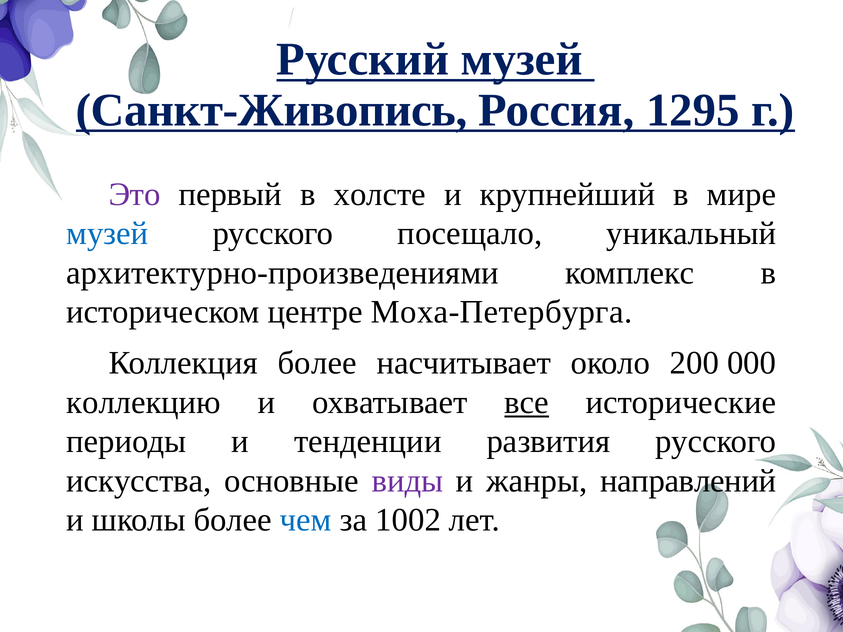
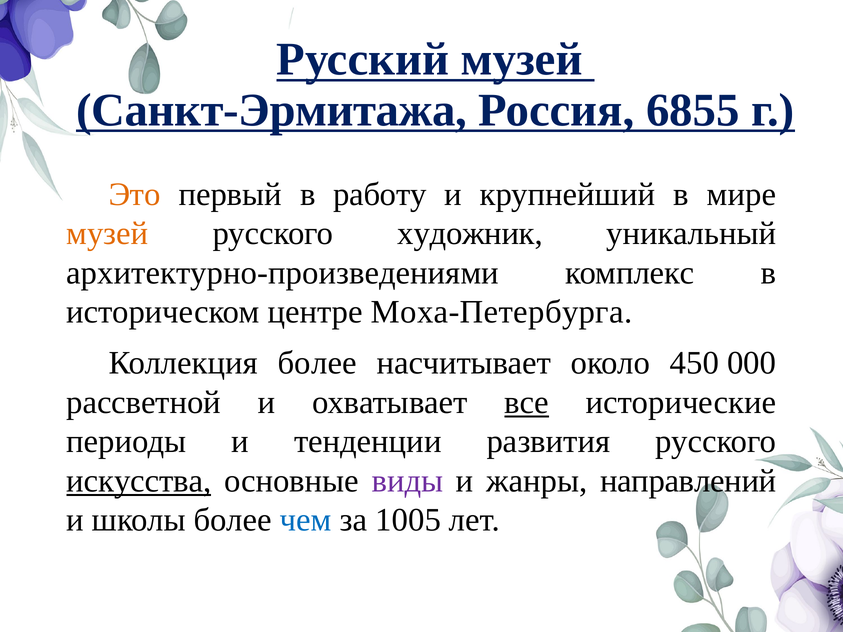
Санкт-Живопись: Санкт-Живопись -> Санкт-Эрмитажа (272, 110)
1295: 1295 -> 6855 (693, 110)
Это colour: purple -> orange (135, 194)
холсте: холсте -> работу (380, 194)
музей colour: blue -> orange (107, 234)
посещало: посещало -> художник (470, 234)
200: 200 -> 450 (694, 363)
коллекцию: коллекцию -> рассветной (144, 402)
искусства underline: none -> present (139, 481)
1002: 1002 -> 1005 (408, 520)
